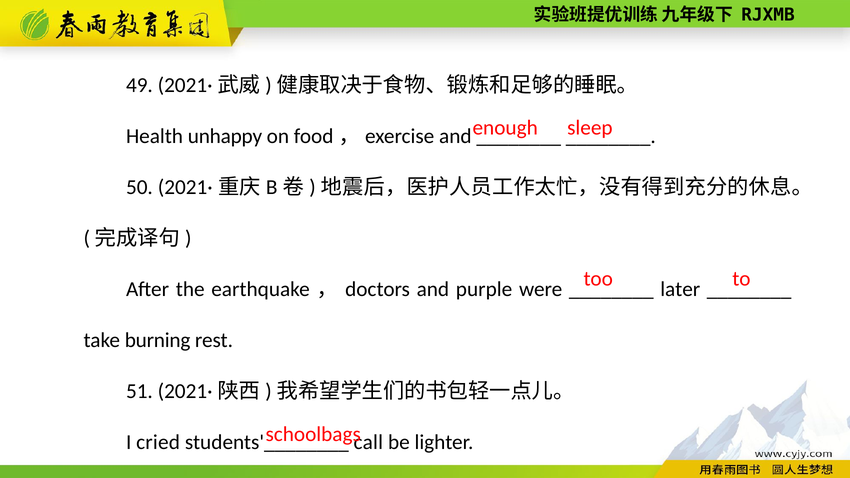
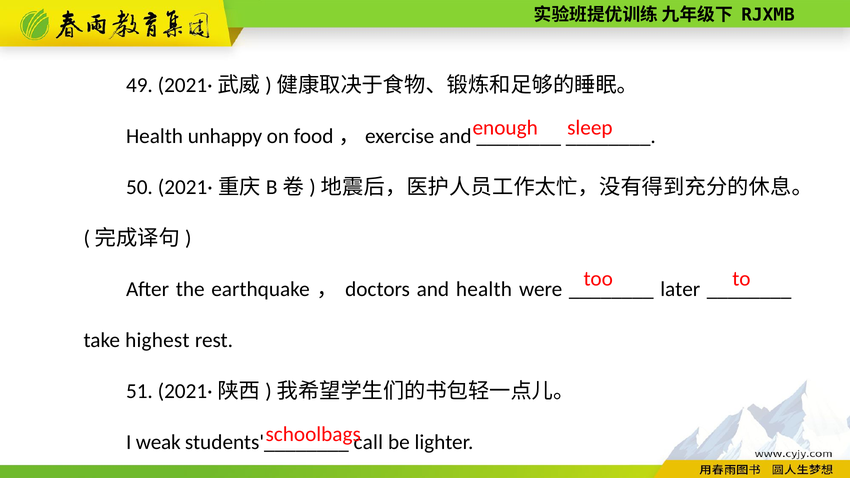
and purple: purple -> health (484, 289)
burning: burning -> highest (157, 340)
cried: cried -> weak (158, 442)
